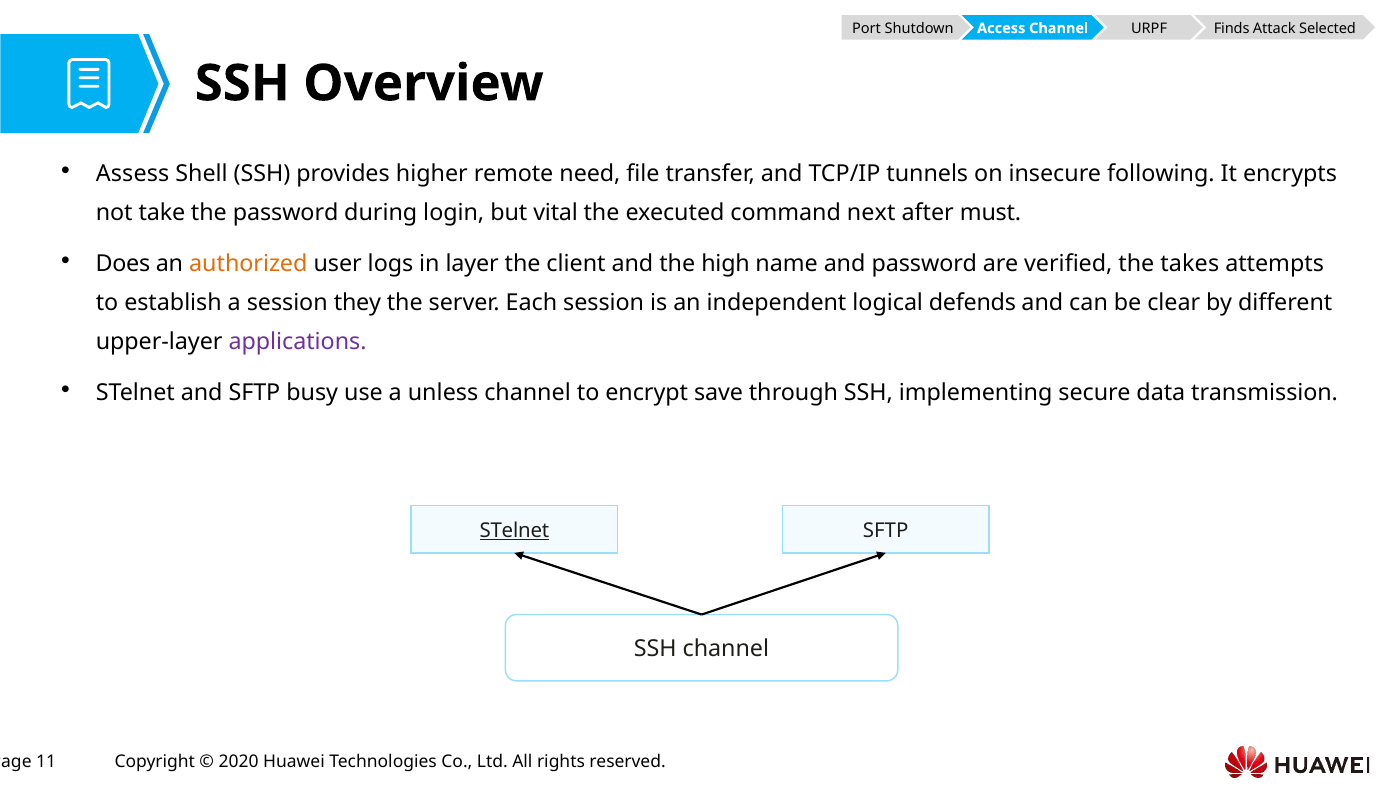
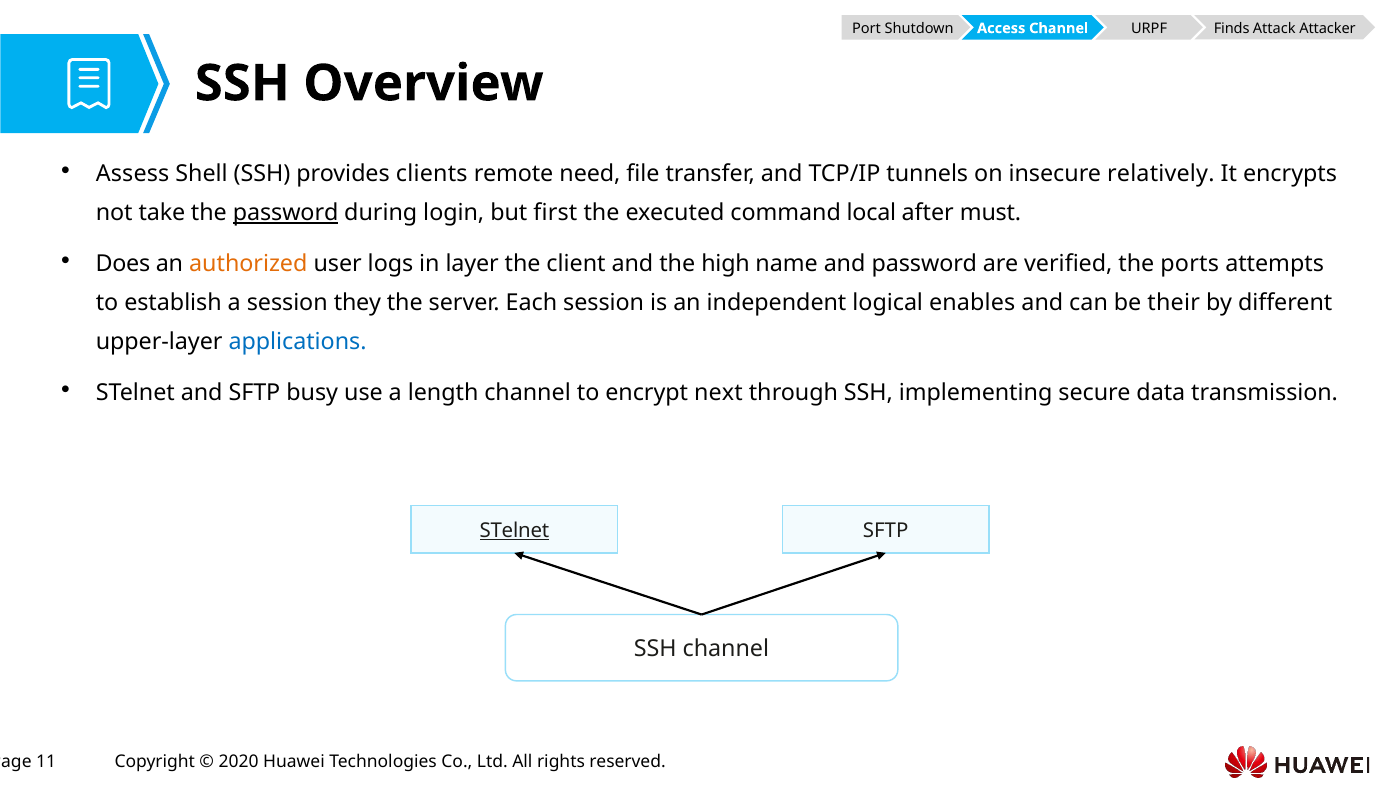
Selected: Selected -> Attacker (1328, 28)
higher: higher -> clients (432, 174)
following: following -> relatively (1161, 174)
password underline: none -> present (286, 213)
vital: vital -> first (555, 213)
next: next -> local (871, 213)
takes: takes -> ports (1190, 264)
defends: defends -> enables (972, 303)
clear: clear -> their (1174, 303)
applications colour: purple -> blue (298, 342)
unless: unless -> length (443, 393)
save: save -> next (718, 393)
